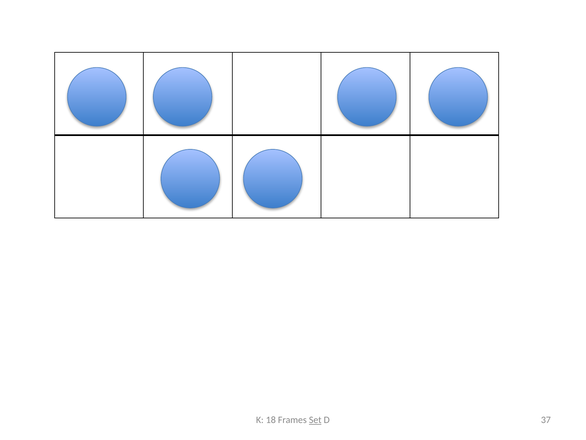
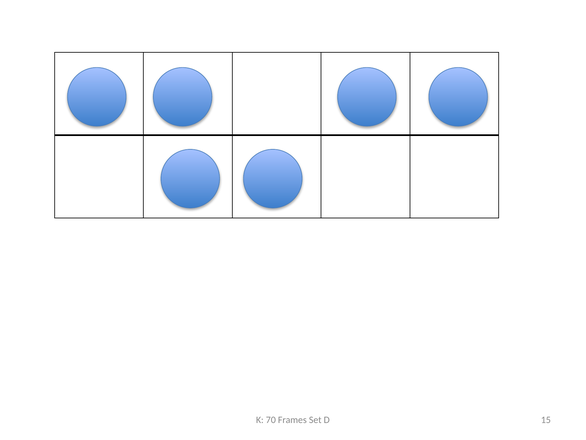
18: 18 -> 70 (271, 420)
Set underline: present -> none (315, 420)
37: 37 -> 15 (546, 420)
